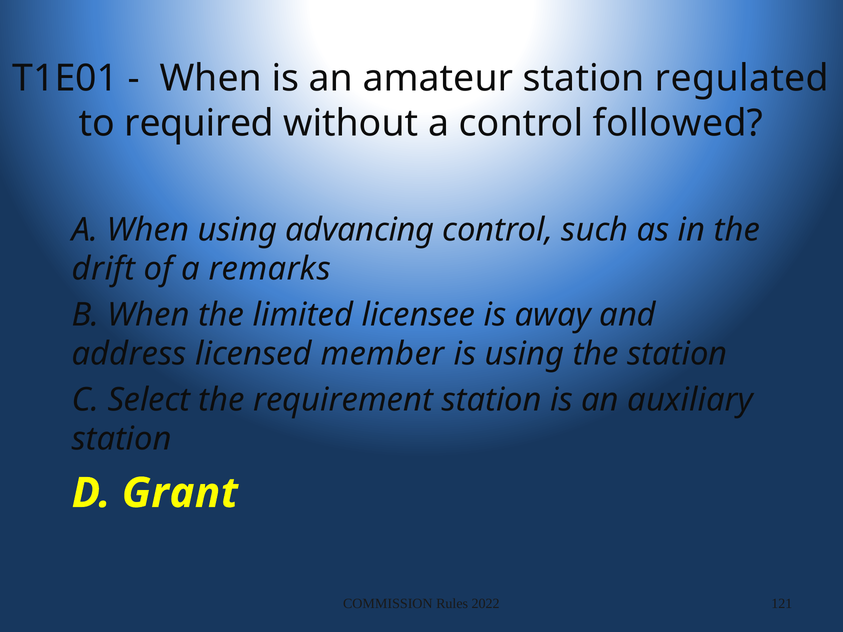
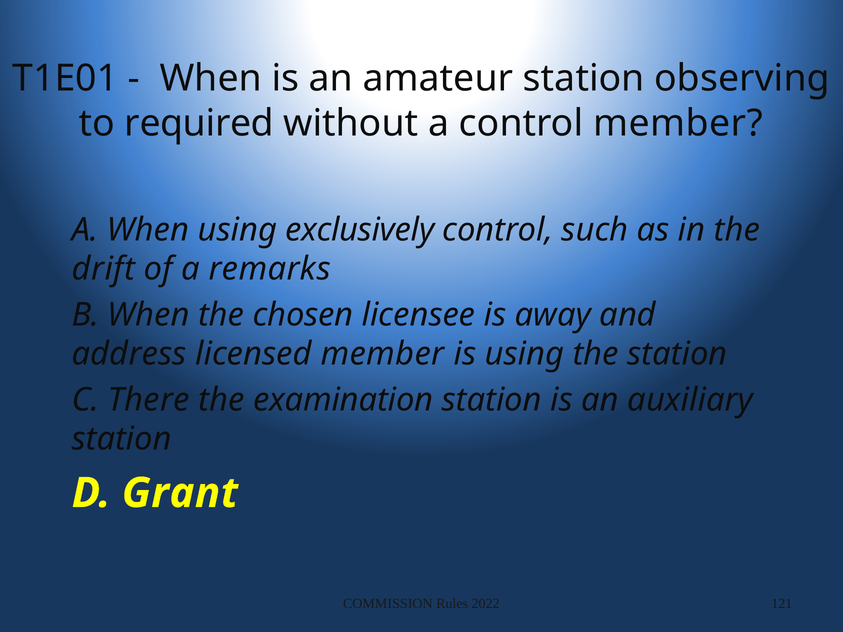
regulated: regulated -> observing (742, 78)
control followed: followed -> member (678, 123)
advancing: advancing -> exclusively (360, 230)
limited: limited -> chosen (303, 315)
Select: Select -> There (149, 400)
requirement: requirement -> examination (343, 400)
